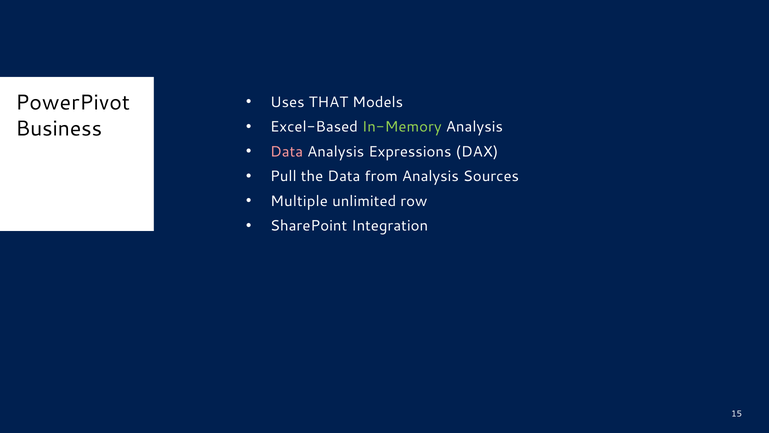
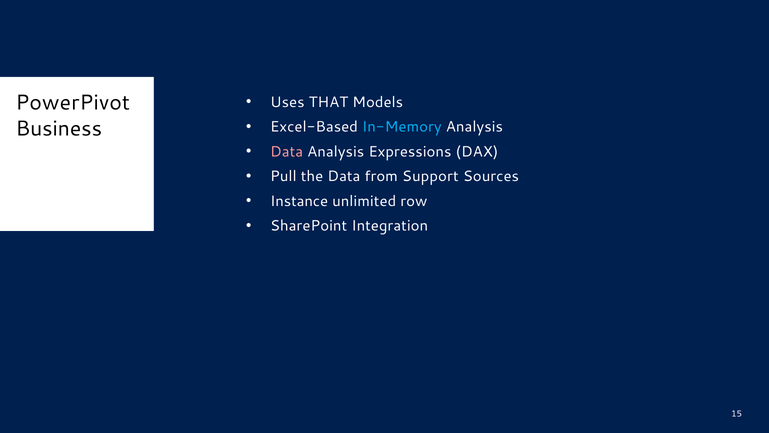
In-Memory colour: light green -> light blue (402, 127)
from Analysis: Analysis -> Support (430, 176)
Multiple: Multiple -> Instance (299, 201)
